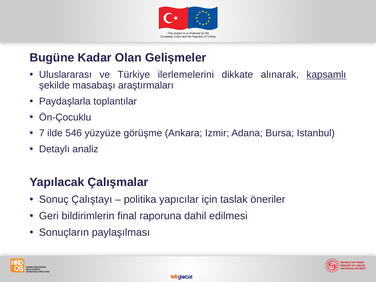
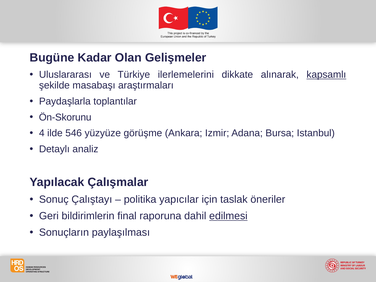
Ön-Çocuklu: Ön-Çocuklu -> Ön-Skorunu (65, 117)
7: 7 -> 4 (42, 133)
edilmesi underline: none -> present (228, 216)
